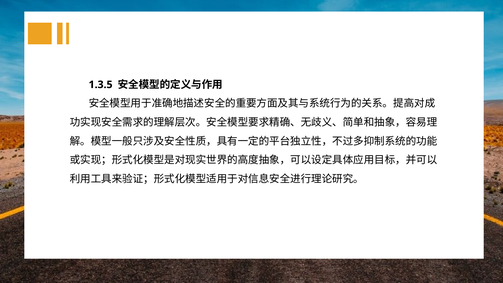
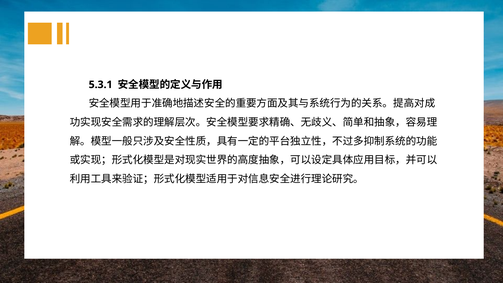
1.3.5: 1.3.5 -> 5.3.1 (101, 85)
